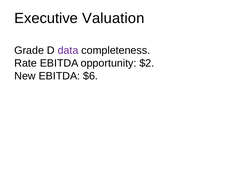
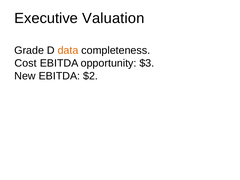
data colour: purple -> orange (68, 50)
Rate: Rate -> Cost (26, 63)
$2: $2 -> $3 (147, 63)
$6: $6 -> $2 (91, 76)
